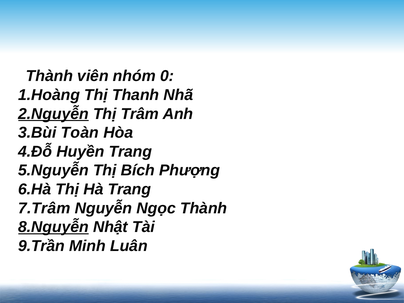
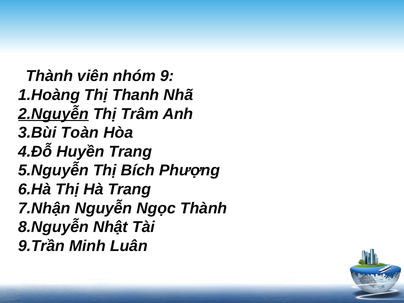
0: 0 -> 9 (167, 76)
7.Trâm: 7.Trâm -> 7.Nhận (44, 208)
8.Nguyễn underline: present -> none (53, 227)
